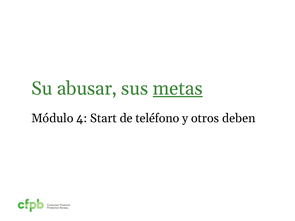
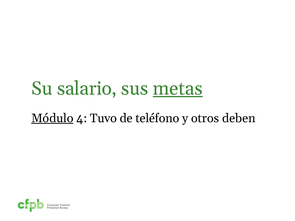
abusar: abusar -> salario (87, 89)
Módulo underline: none -> present (52, 118)
Start: Start -> Tuvo (103, 118)
